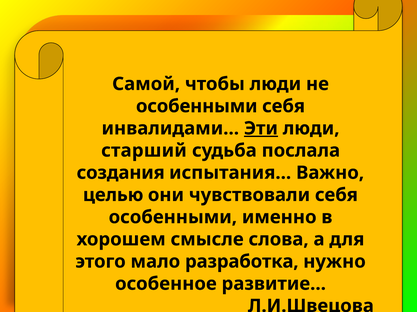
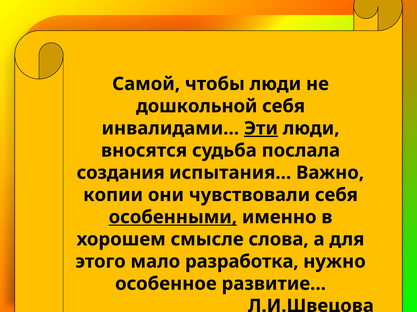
особенными: особенными -> дошкольной (197, 106)
старший: старший -> вносятся (144, 151)
целью: целью -> копии (113, 195)
особенными underline: none -> present (173, 218)
